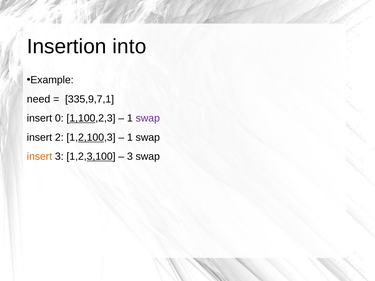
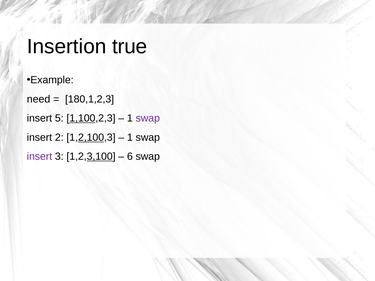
into: into -> true (130, 47)
335,9,7,1: 335,9,7,1 -> 180,1,2,3 (90, 99)
0: 0 -> 5 (59, 118)
insert colour: orange -> purple (39, 157)
3: 3 -> 6 (130, 157)
